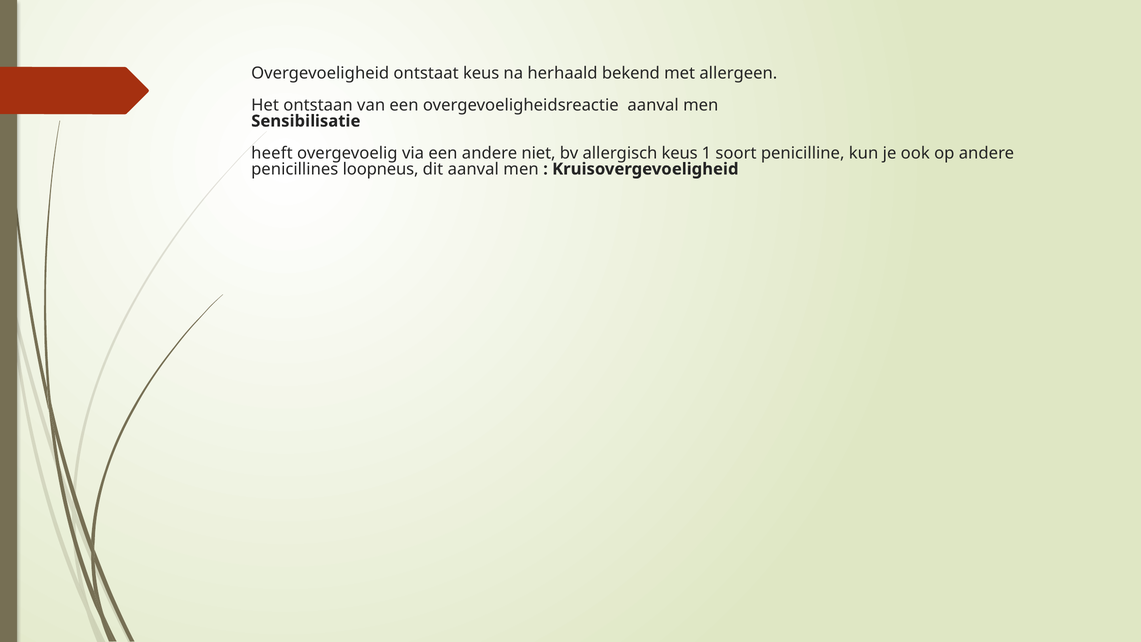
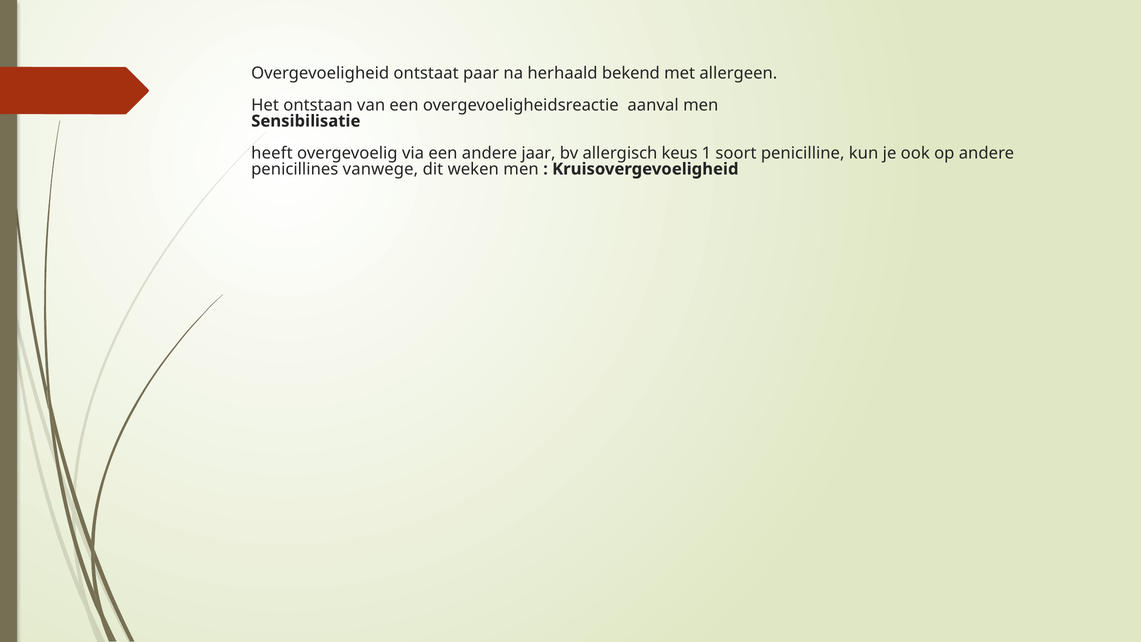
ontstaat keus: keus -> paar (481, 73)
niet: niet -> jaar (538, 153)
loopneus: loopneus -> vanwege (380, 169)
dit aanval: aanval -> weken (473, 169)
